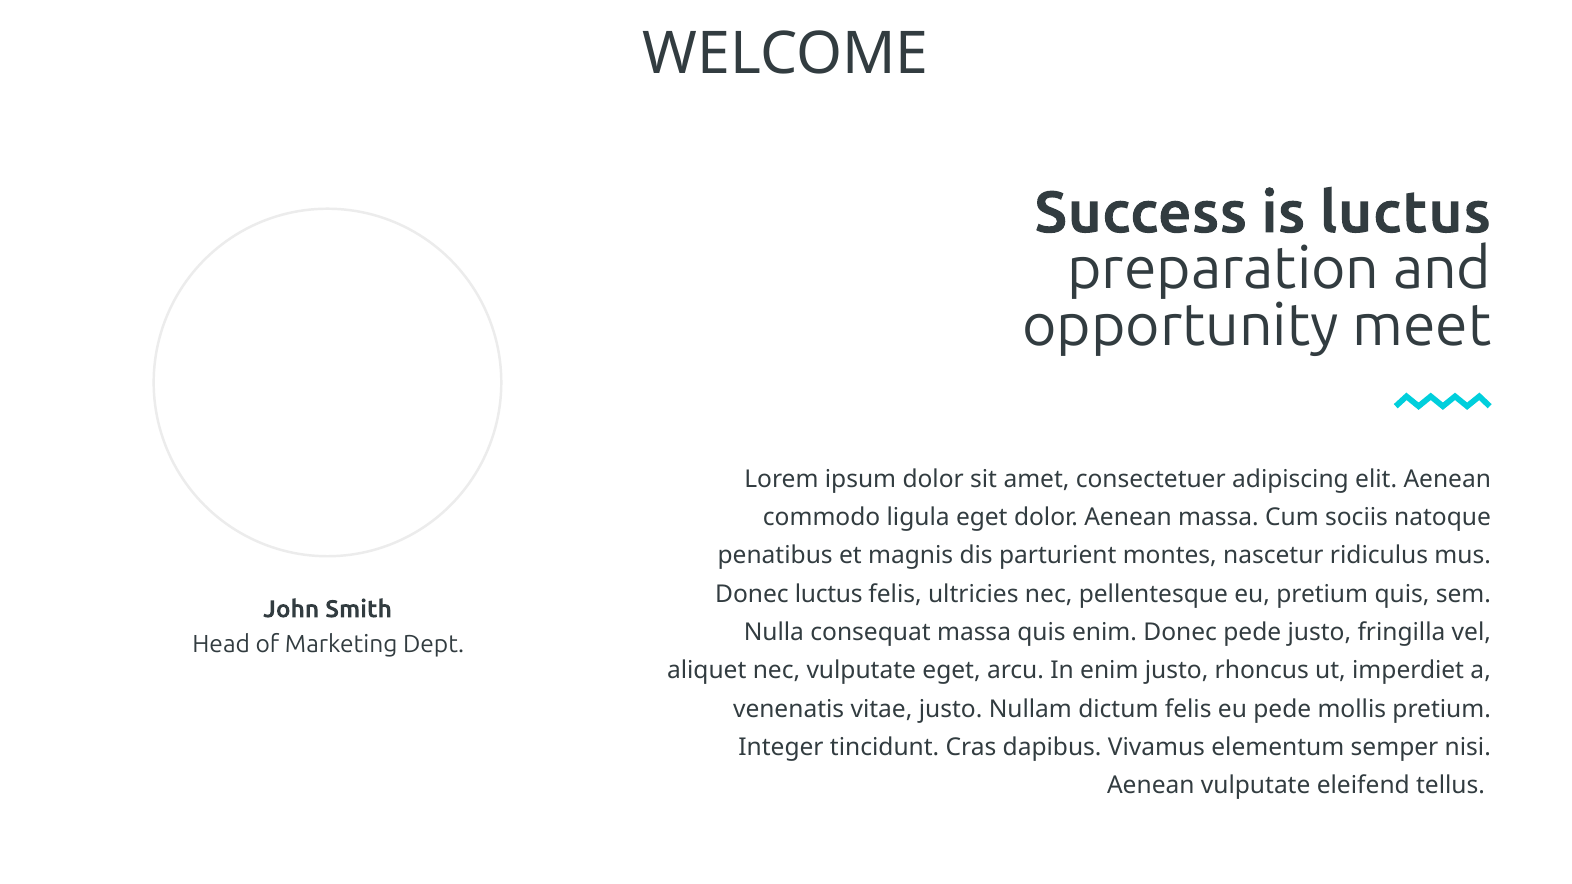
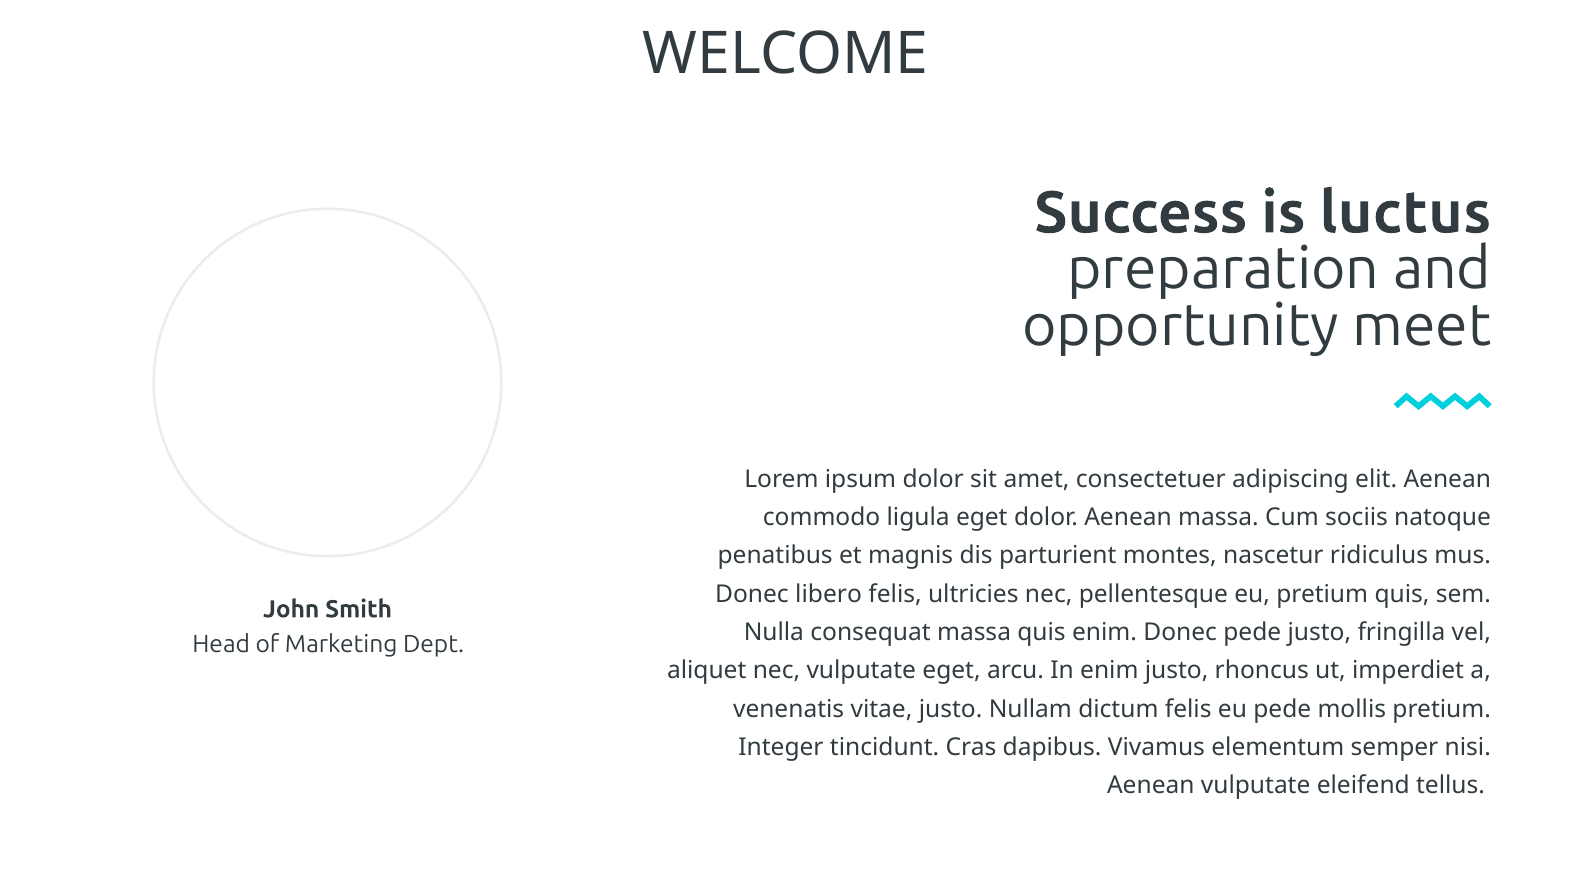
Donec luctus: luctus -> libero (829, 594)
